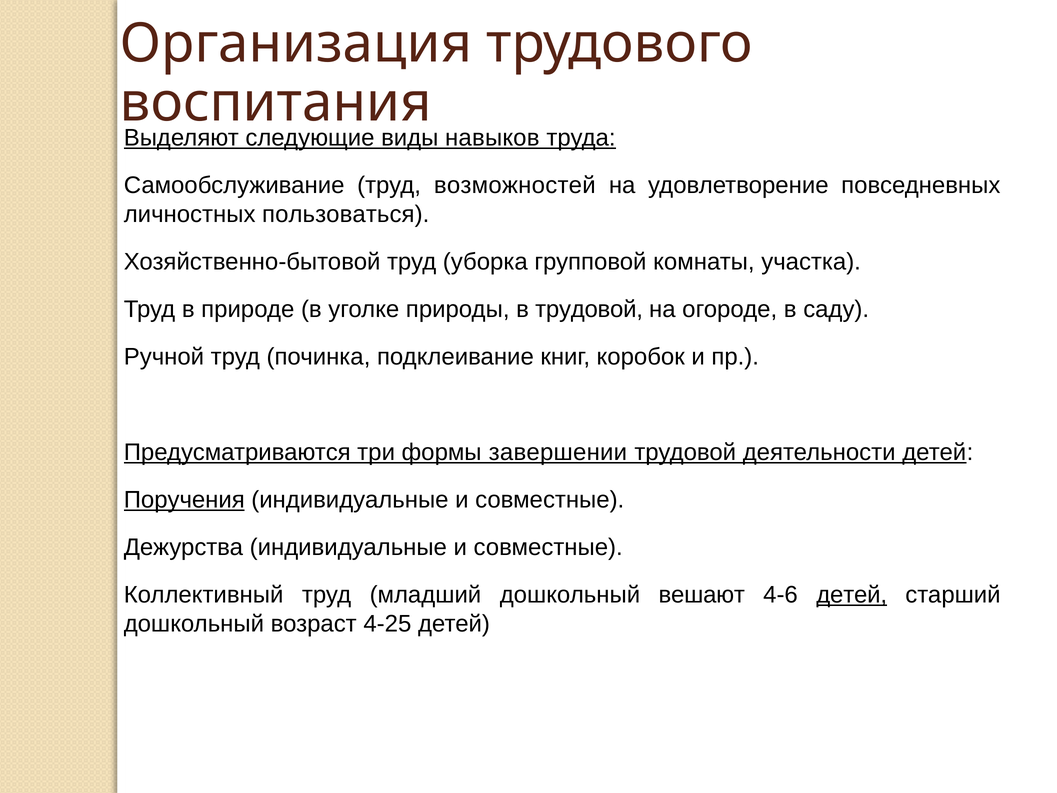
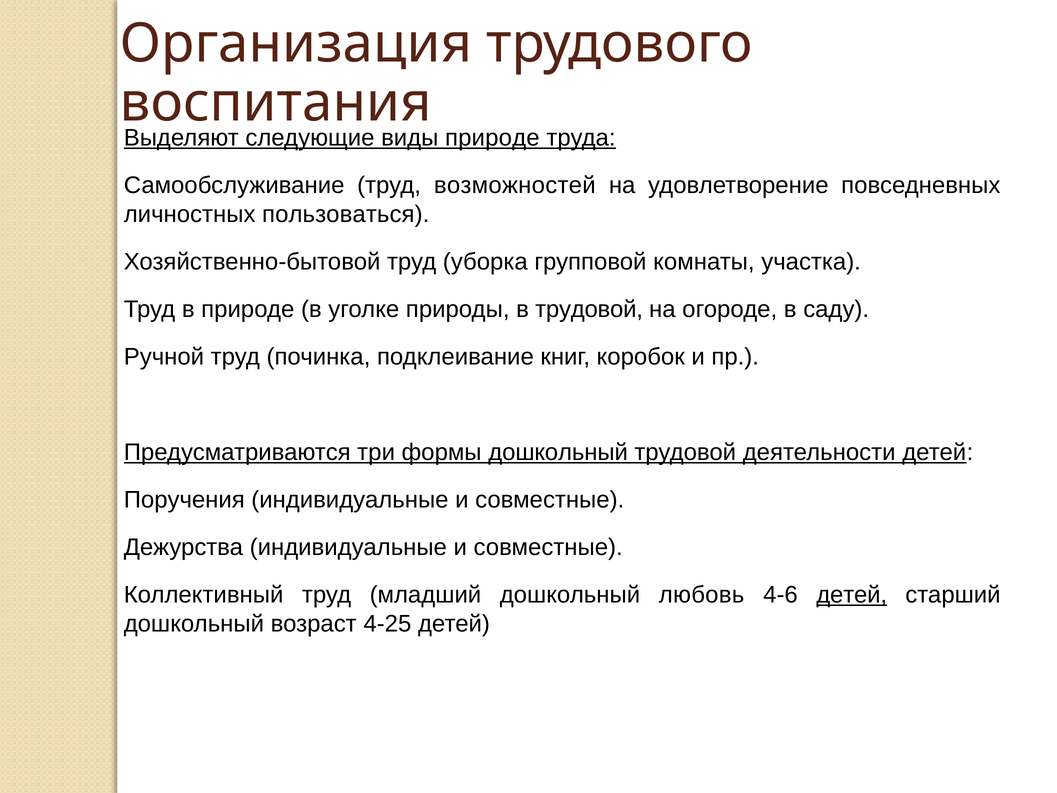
навыков: навыков -> природе (492, 138)
формы завершении: завершении -> дошкольный (558, 452)
Поручения underline: present -> none (184, 500)
вешают: вешают -> любовь (702, 595)
